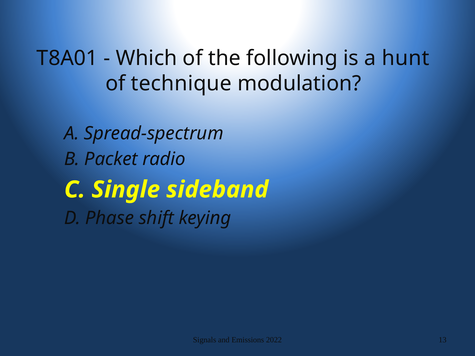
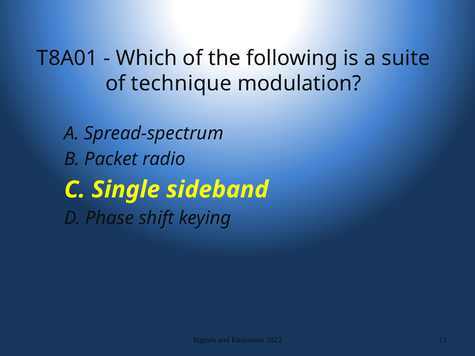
hunt: hunt -> suite (406, 58)
